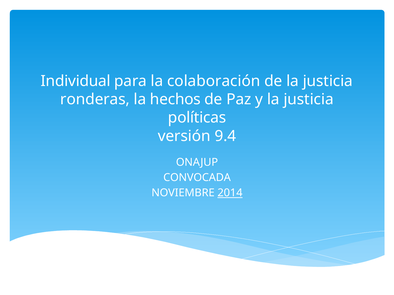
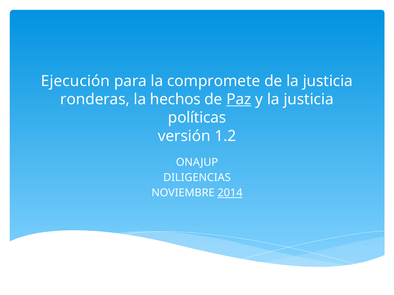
Individual: Individual -> Ejecución (75, 81)
colaboración: colaboración -> compromete (214, 81)
Paz underline: none -> present (239, 99)
9.4: 9.4 -> 1.2 (225, 136)
CONVOCADA: CONVOCADA -> DILIGENCIAS (197, 178)
